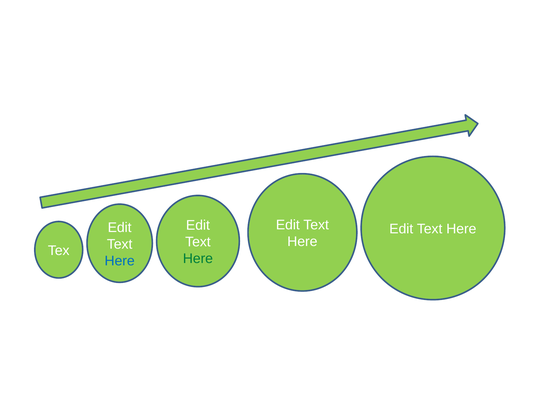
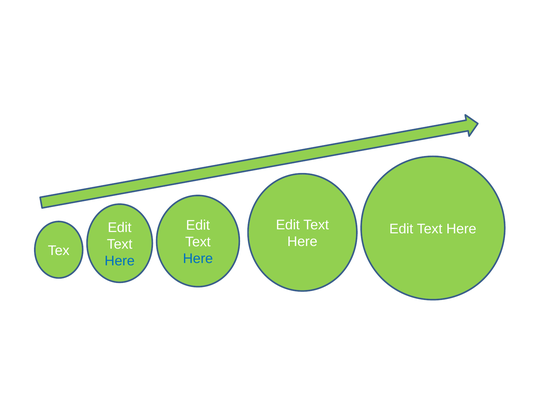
Here colour: green -> blue (198, 259)
